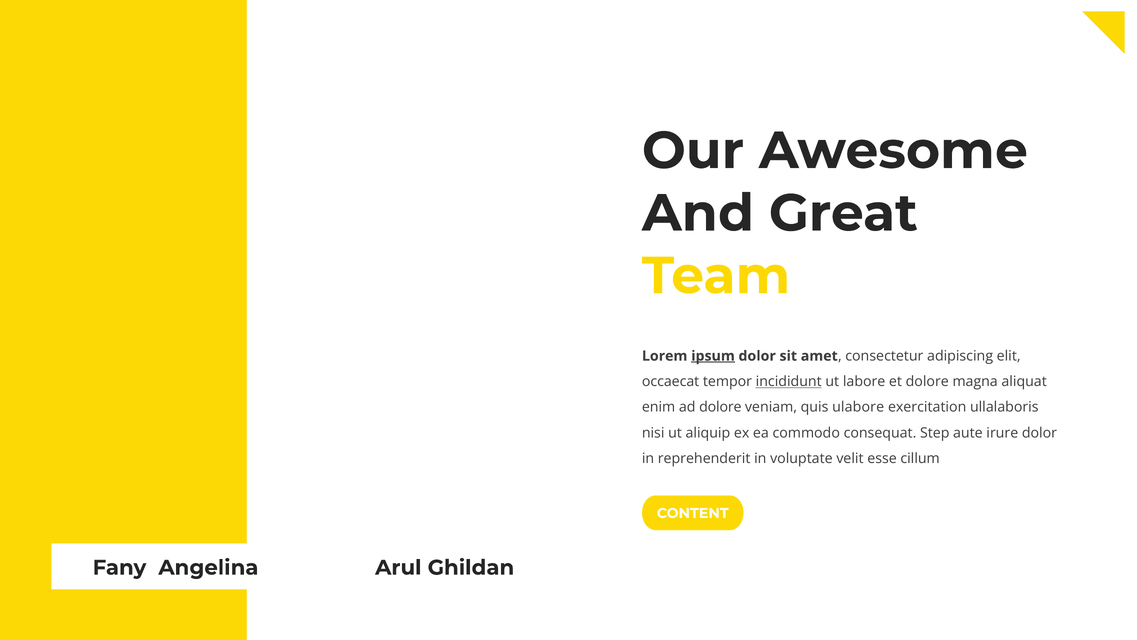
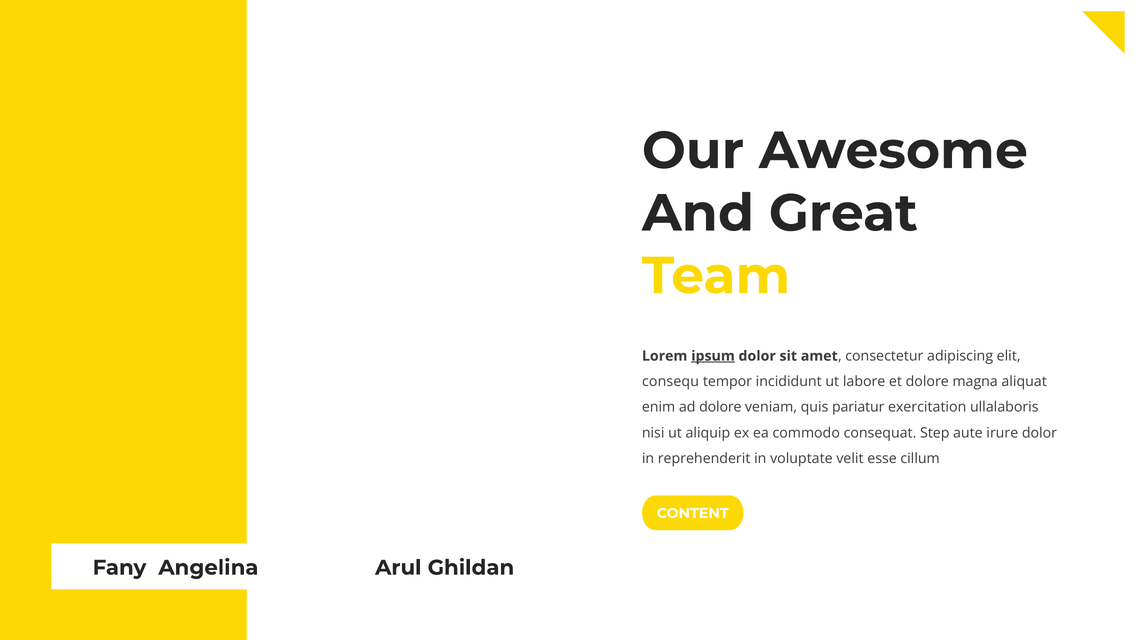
occaecat: occaecat -> consequ (671, 381)
incididunt underline: present -> none (789, 381)
ulabore: ulabore -> pariatur (858, 407)
